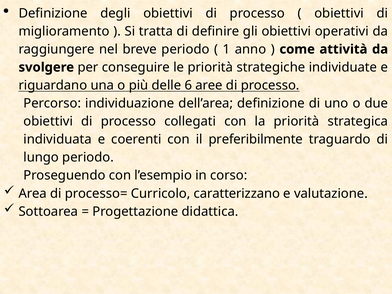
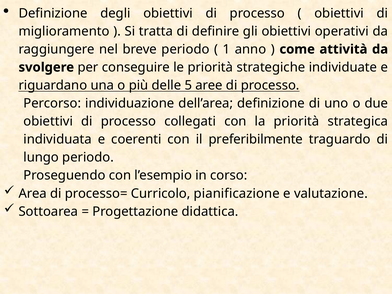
6: 6 -> 5 (188, 85)
caratterizzano: caratterizzano -> pianificazione (237, 193)
